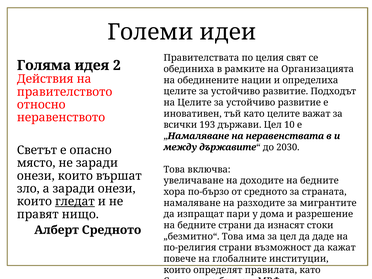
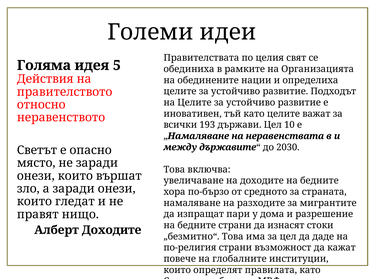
2: 2 -> 5 (117, 65)
гледат underline: present -> none (75, 202)
Алберт Средното: Средното -> Доходите (112, 230)
